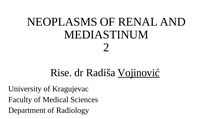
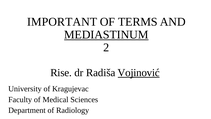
NEOPLASMS: NEOPLASMS -> IMPORTANT (62, 22)
RENAL: RENAL -> TERMS (138, 22)
MEDIASTINUM underline: none -> present (106, 35)
